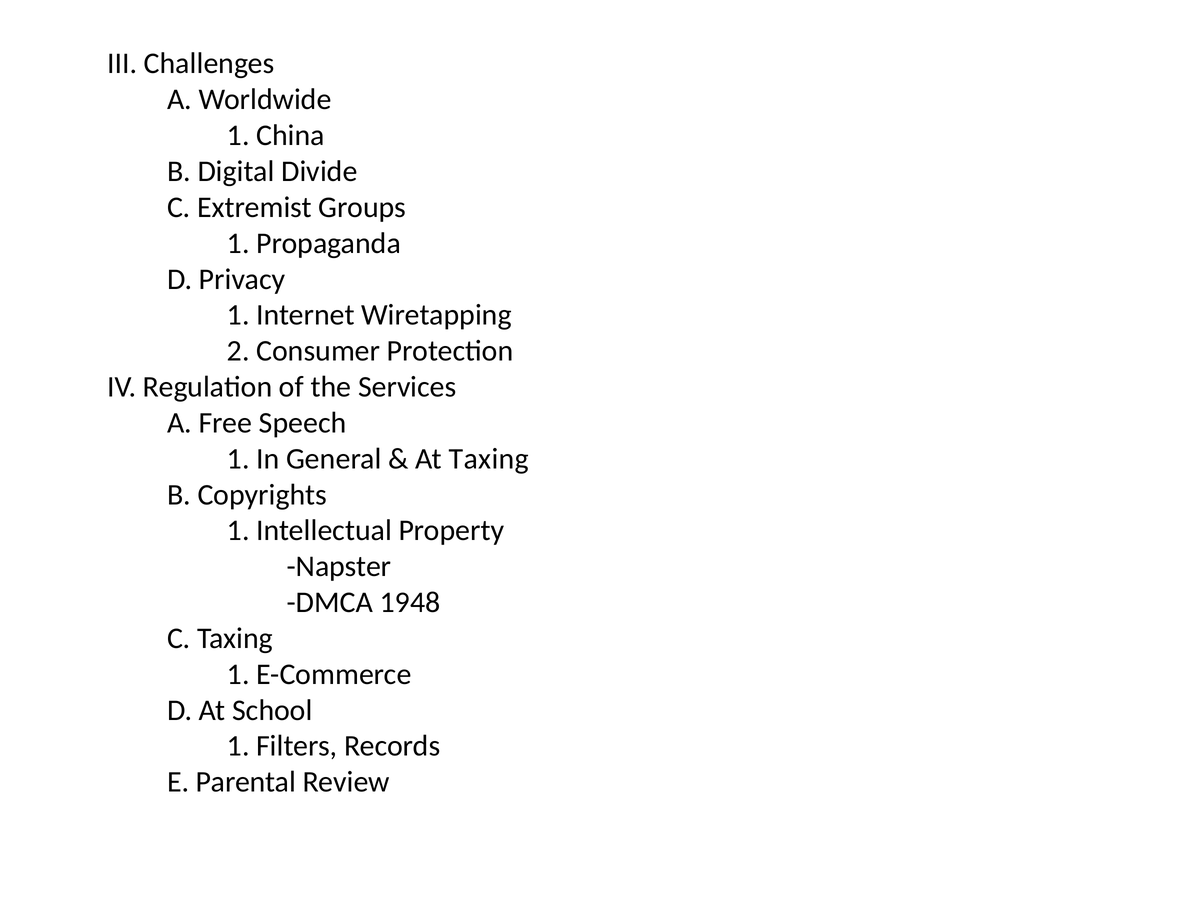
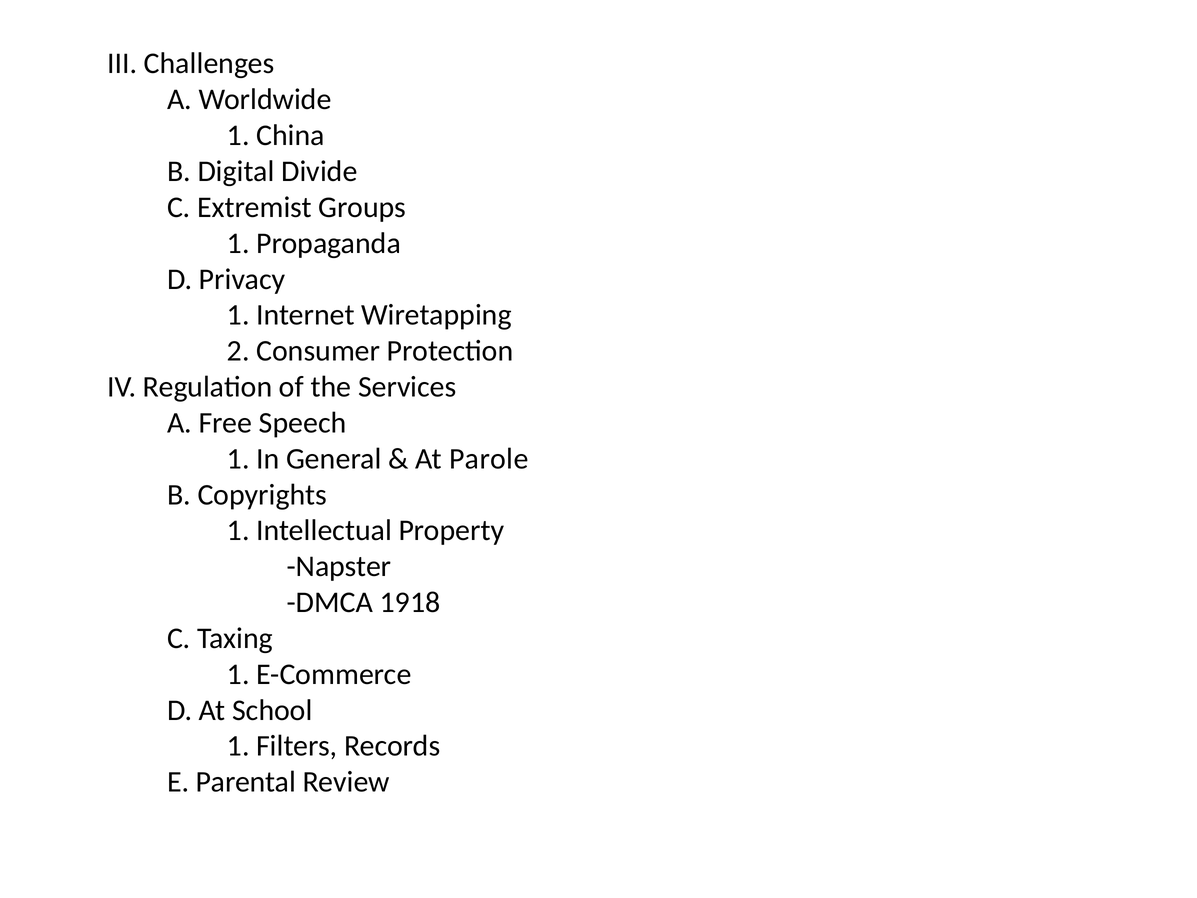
At Taxing: Taxing -> Parole (489, 459)
1948: 1948 -> 1918 (410, 602)
